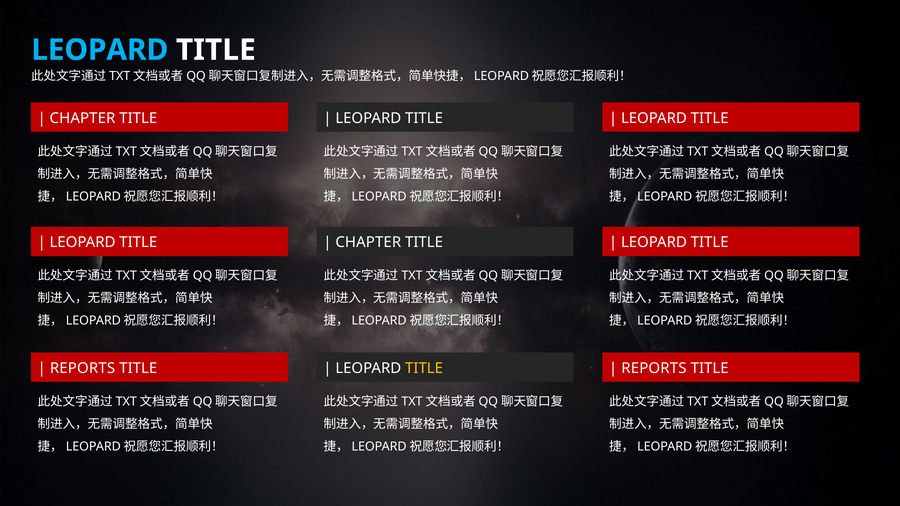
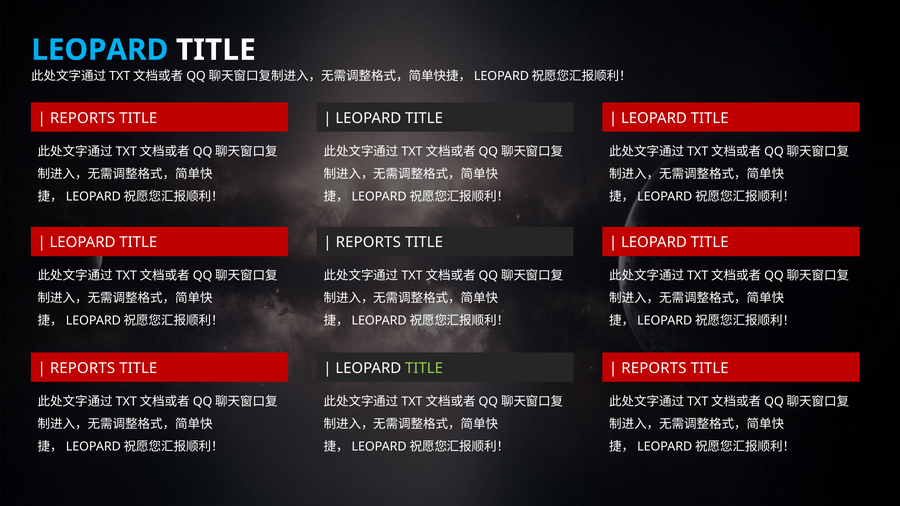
CHAPTER: CHAPTER -> REPORTS (82, 118)
CHAPTER: CHAPTER -> REPORTS (368, 243)
TITLE colour: yellow -> light green (424, 368)
